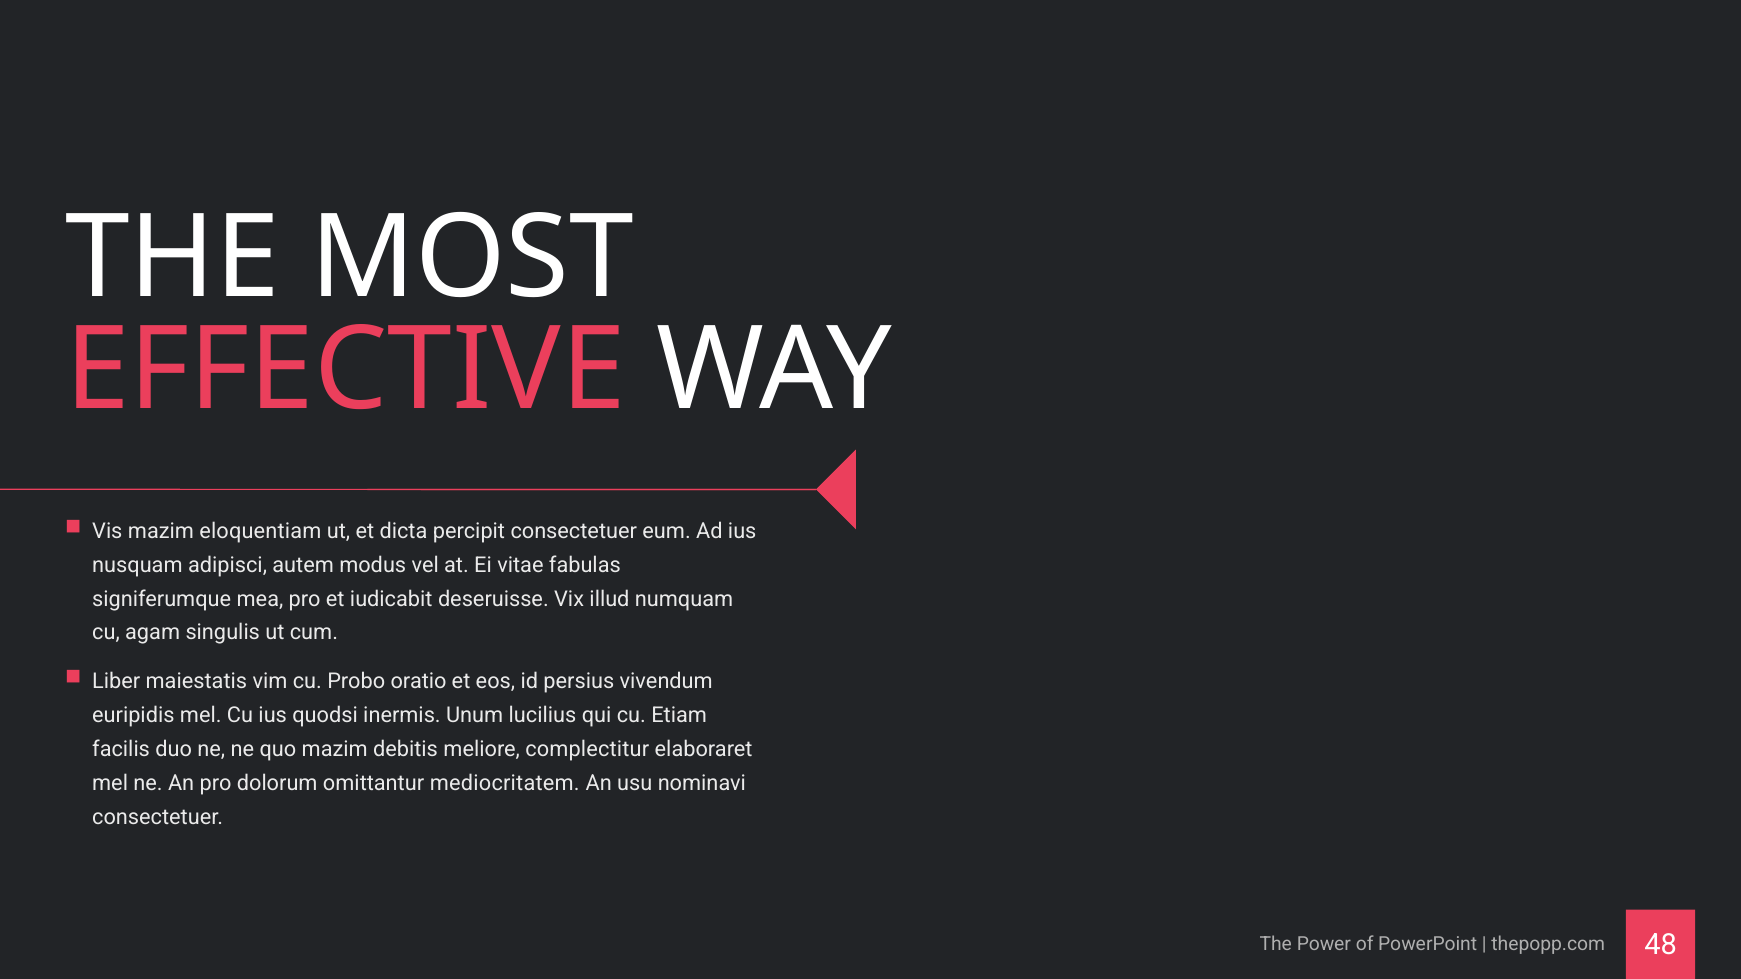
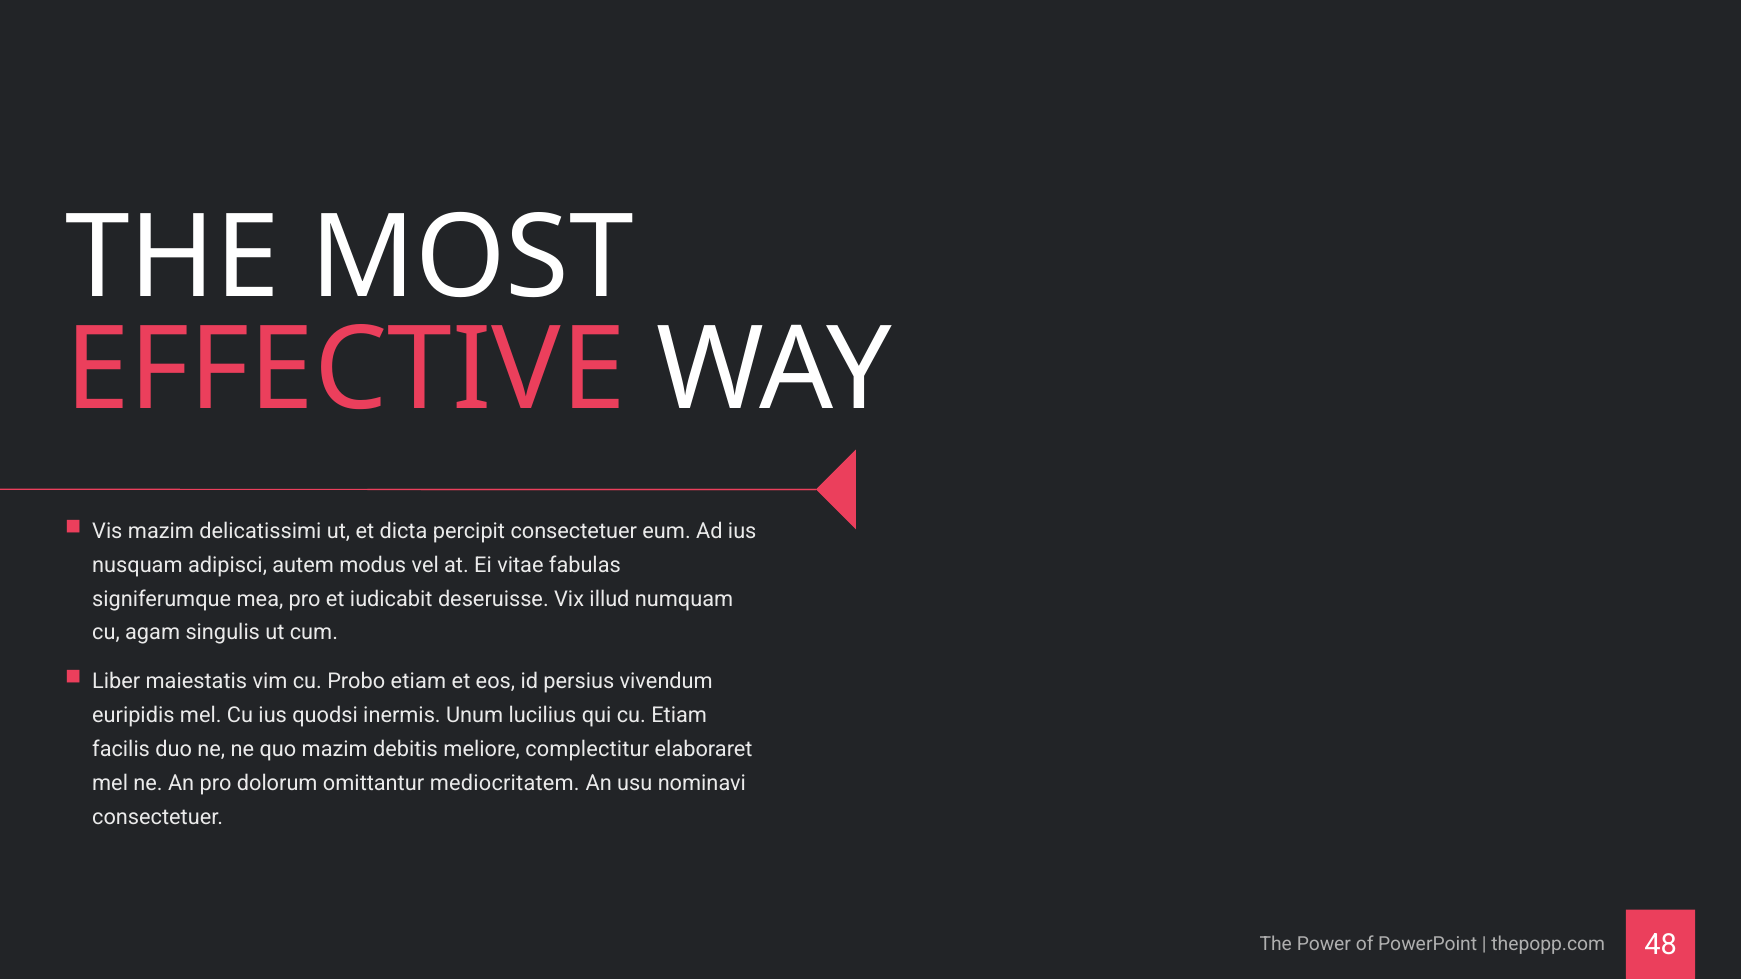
eloquentiam: eloquentiam -> delicatissimi (260, 531)
Probo oratio: oratio -> etiam (418, 681)
